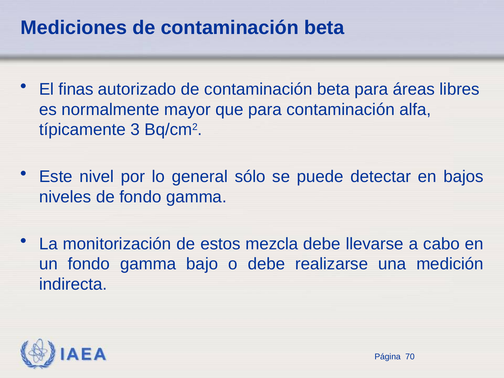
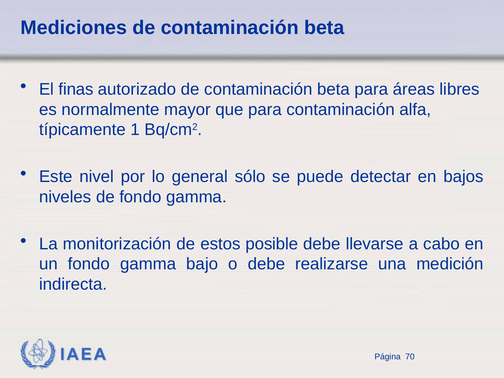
3: 3 -> 1 (135, 130)
mezcla: mezcla -> posible (272, 244)
